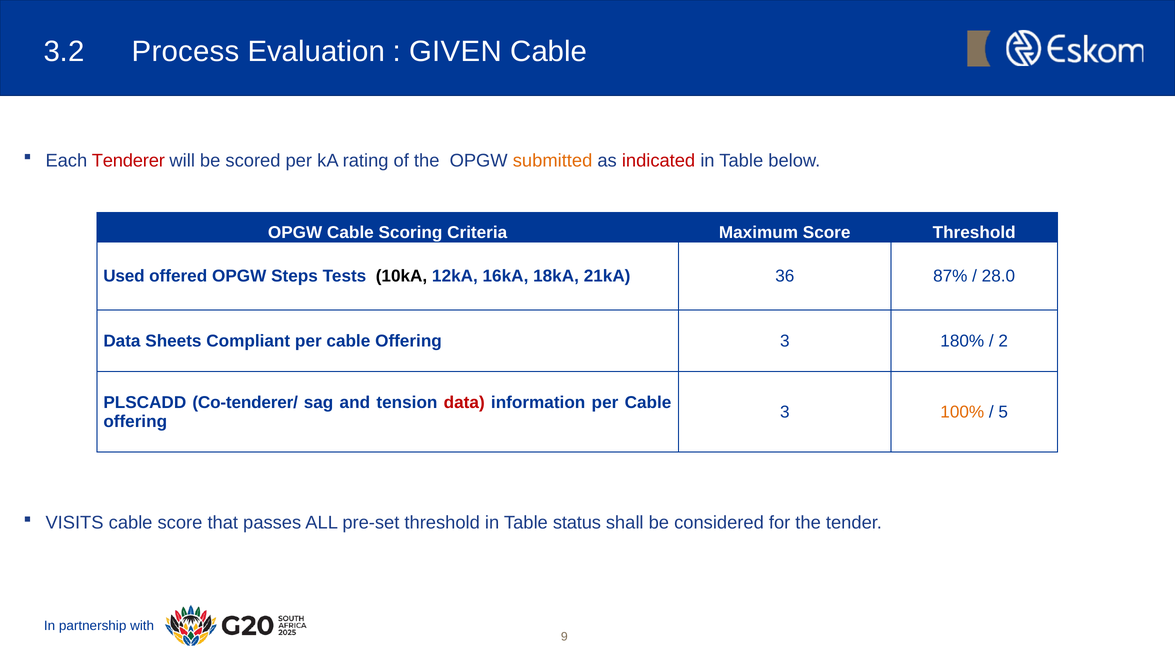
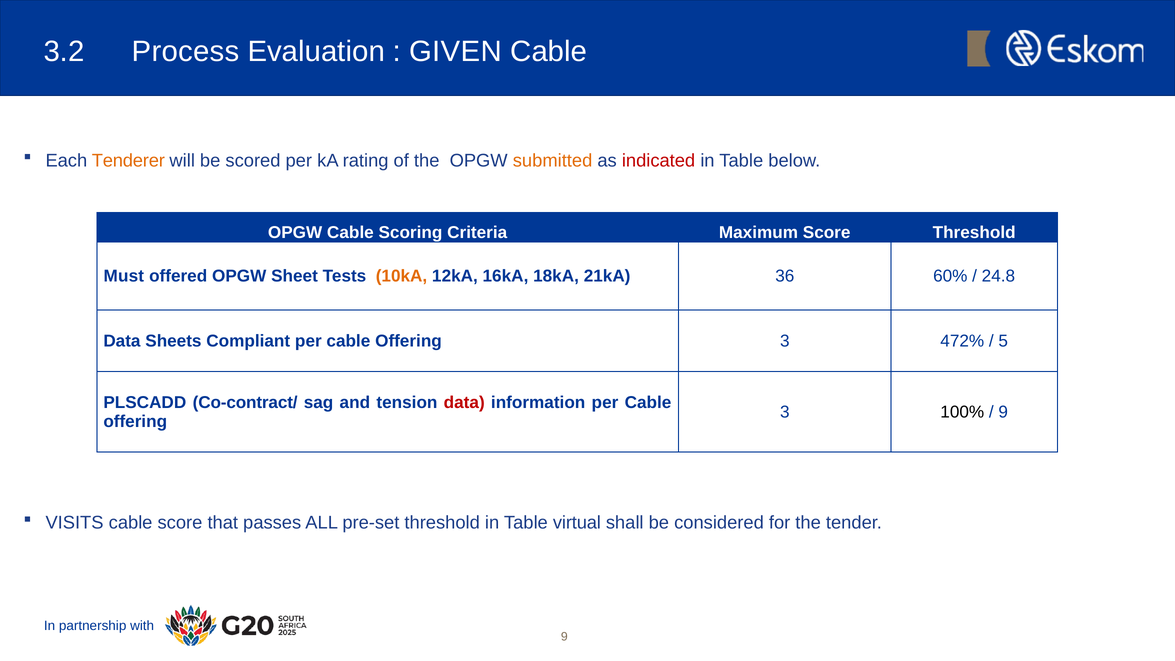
Tenderer colour: red -> orange (128, 161)
Used: Used -> Must (124, 276)
Steps: Steps -> Sheet (295, 276)
10kA colour: black -> orange (401, 276)
87%: 87% -> 60% (950, 276)
28.0: 28.0 -> 24.8 (998, 276)
180%: 180% -> 472% (962, 341)
2: 2 -> 5 (1003, 341)
Co-tenderer/: Co-tenderer/ -> Co-contract/ (245, 402)
100% colour: orange -> black (962, 412)
5: 5 -> 9 (1003, 412)
status: status -> virtual (577, 523)
